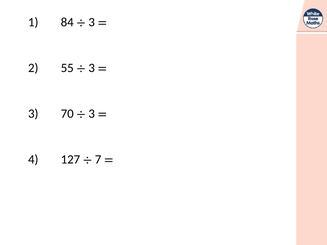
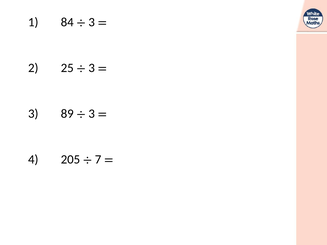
55: 55 -> 25 (67, 68)
70: 70 -> 89 (67, 114)
127: 127 -> 205 (70, 160)
